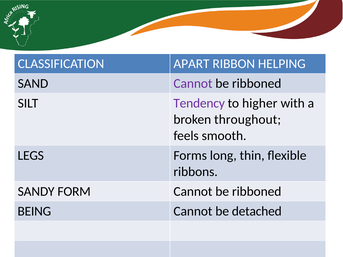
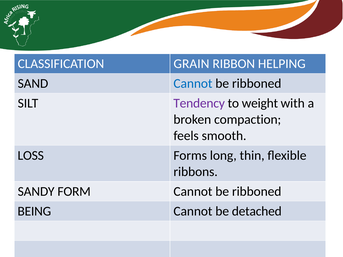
APART: APART -> GRAIN (191, 64)
Cannot colour: purple -> blue (193, 83)
higher: higher -> weight (260, 103)
throughout: throughout -> compaction (248, 120)
LEGS: LEGS -> LOSS (31, 156)
